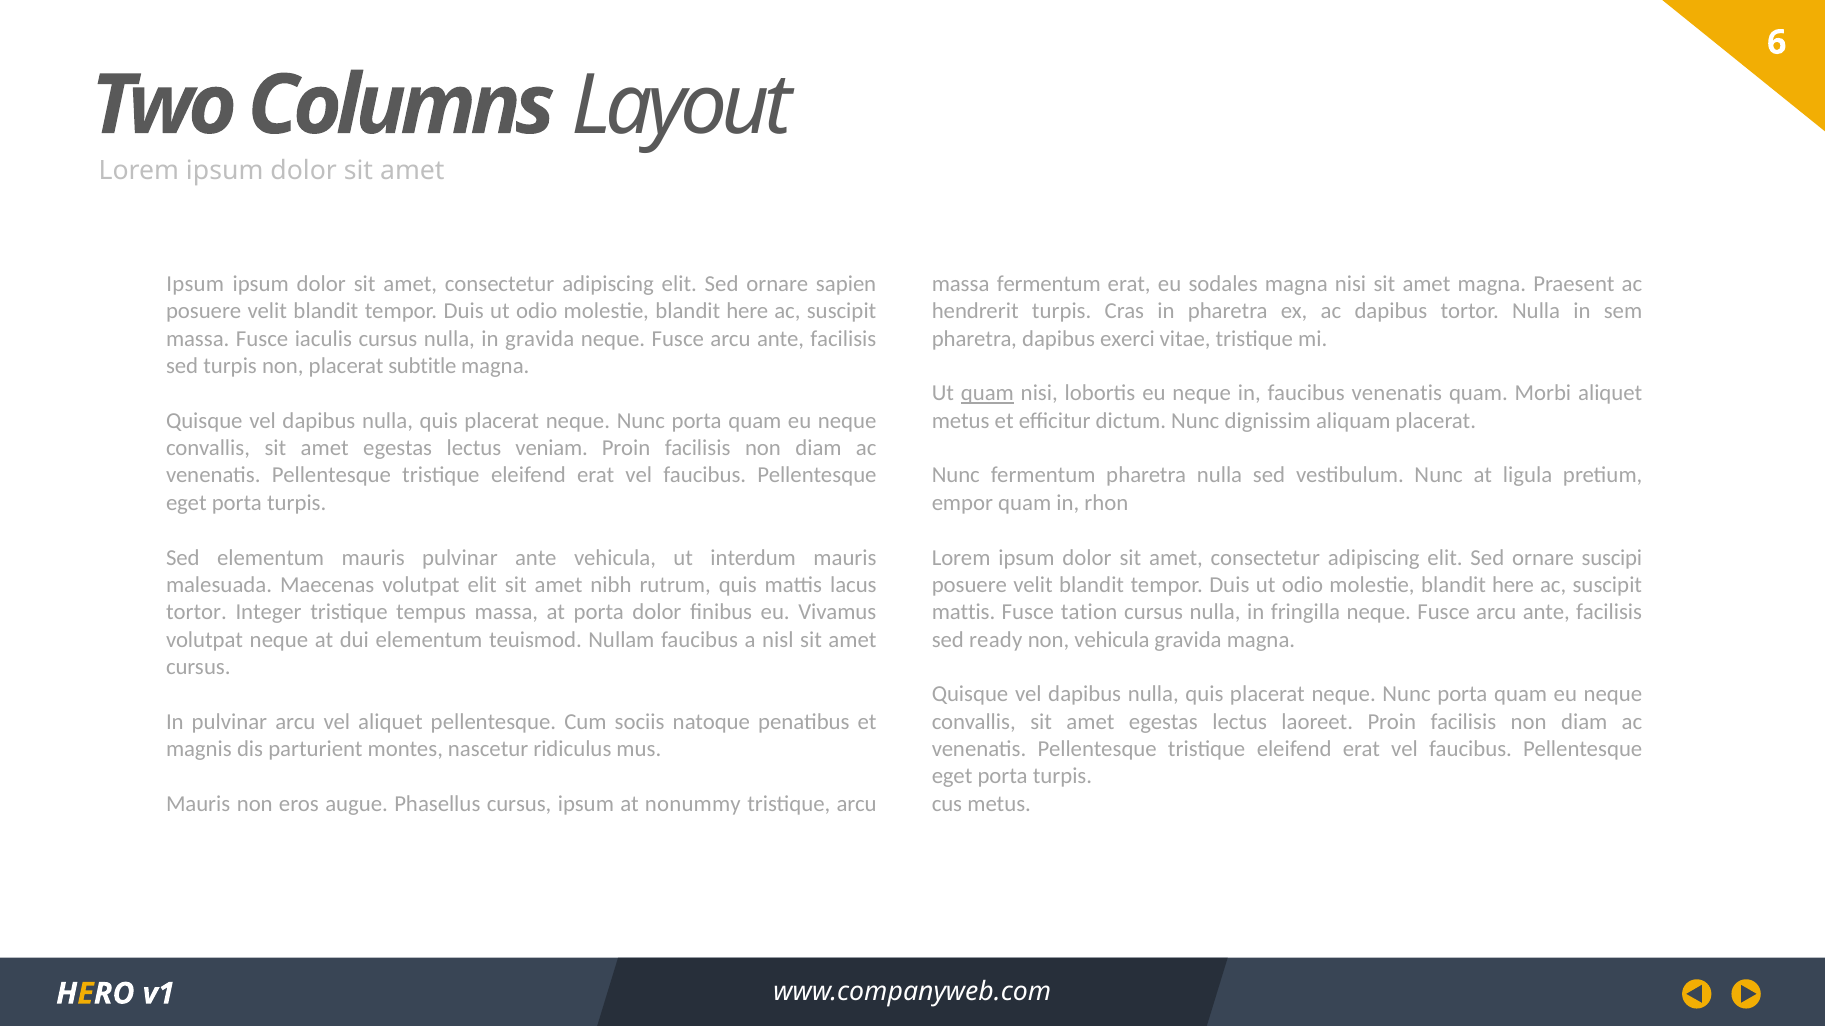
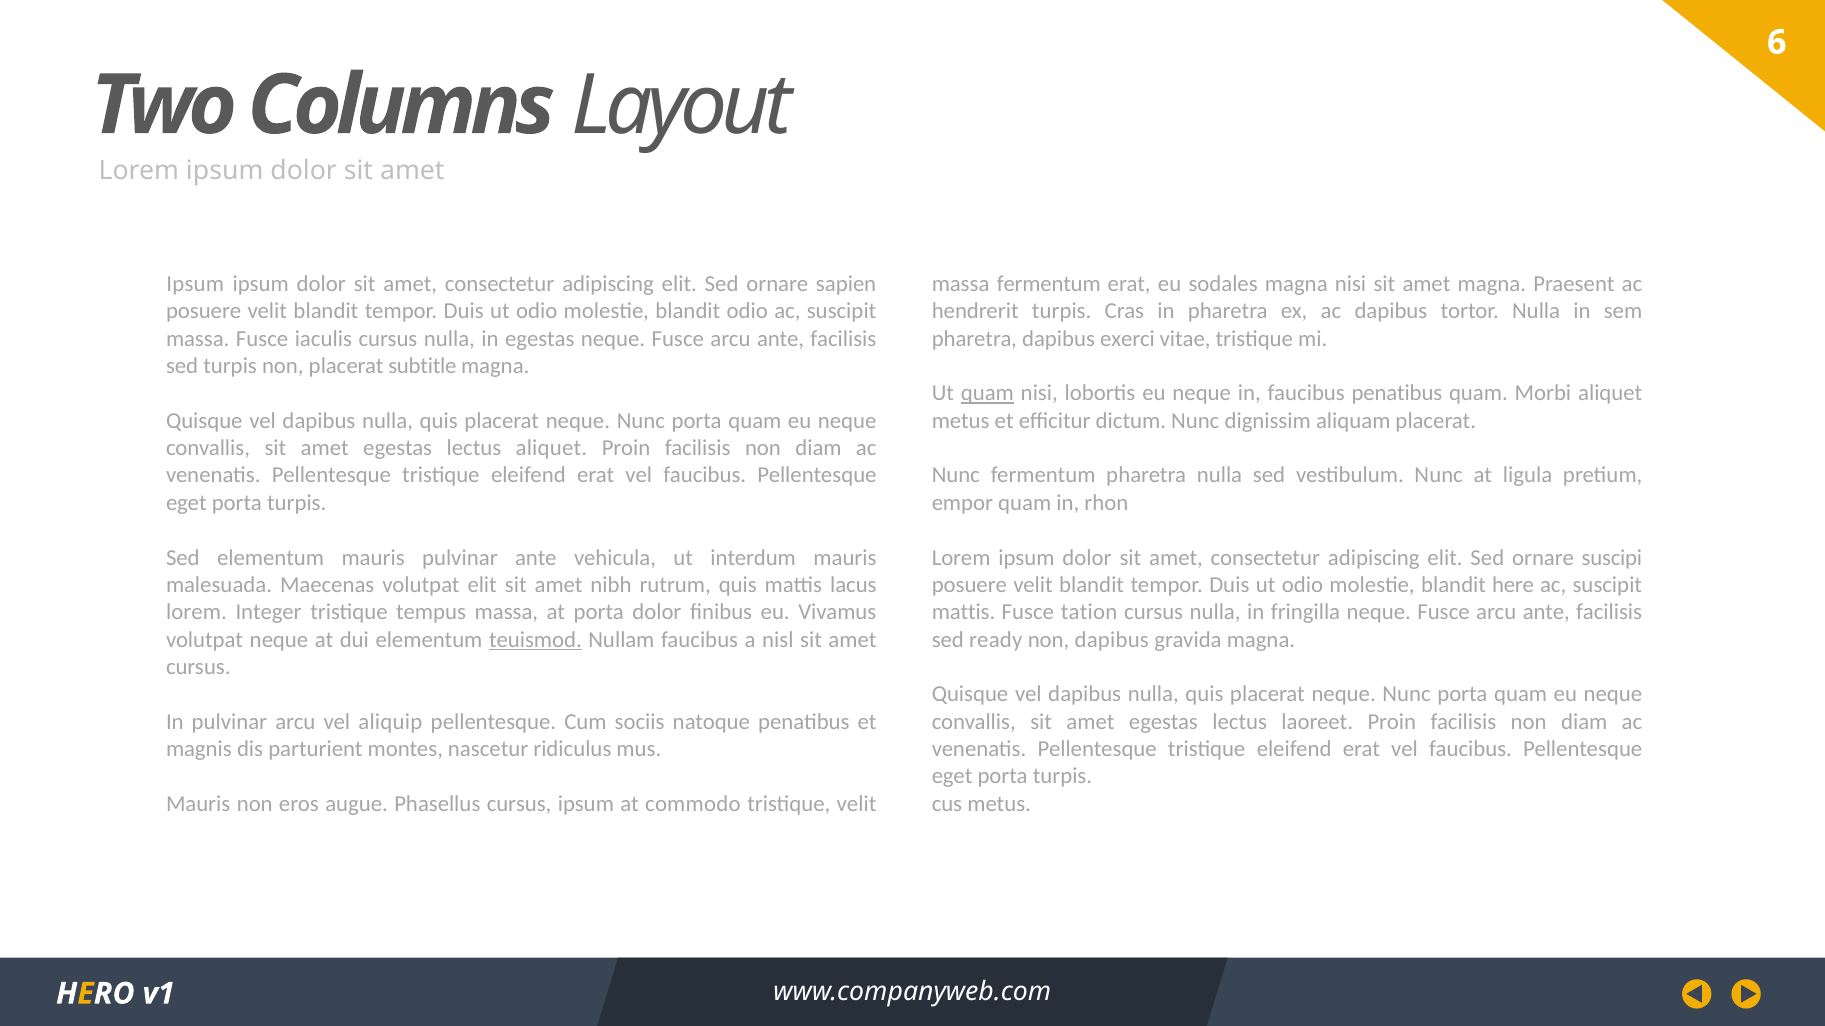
here: here -> odio (747, 311)
in gravida: gravida -> egestas (540, 339)
faucibus venenatis: venenatis -> penatibus (1397, 394)
lectus veniam: veniam -> aliquet (551, 448)
tortor: tortor -> lorem (196, 613)
teuismod underline: none -> present (535, 640)
non vehicula: vehicula -> dapibus (1112, 640)
vel aliquet: aliquet -> aliquip (390, 722)
nonummy: nonummy -> commodo (693, 804)
tristique arcu: arcu -> velit (857, 804)
